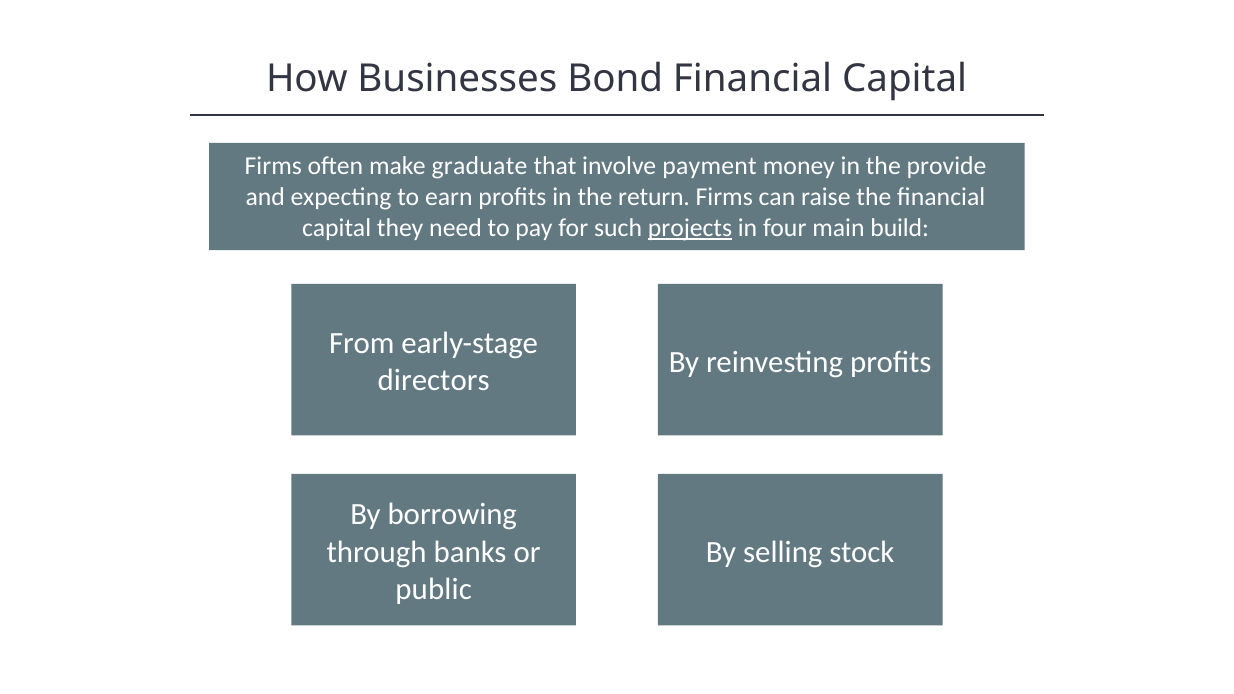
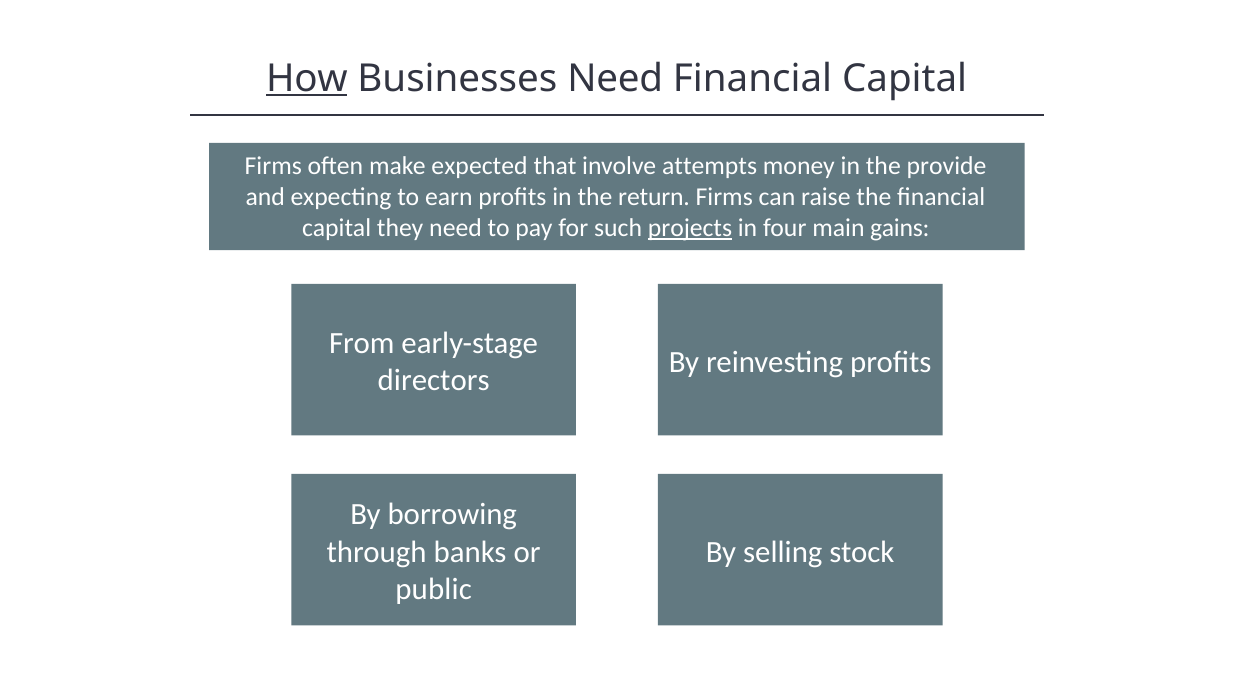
How underline: none -> present (307, 79)
Businesses Bond: Bond -> Need (615, 79)
graduate: graduate -> expected (480, 166)
payment: payment -> attempts (710, 166)
build: build -> gains (900, 228)
